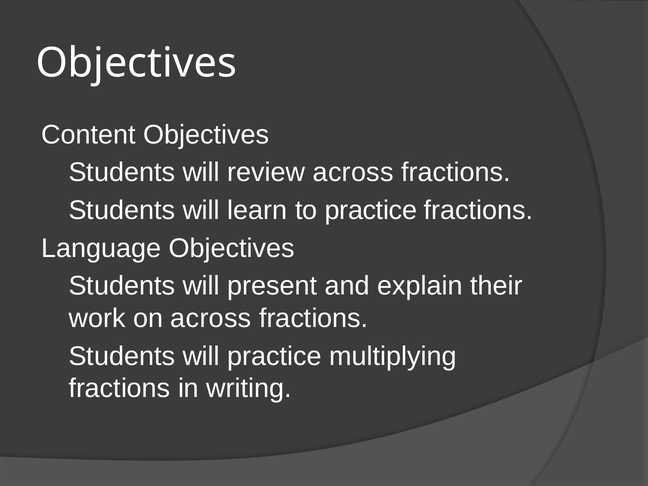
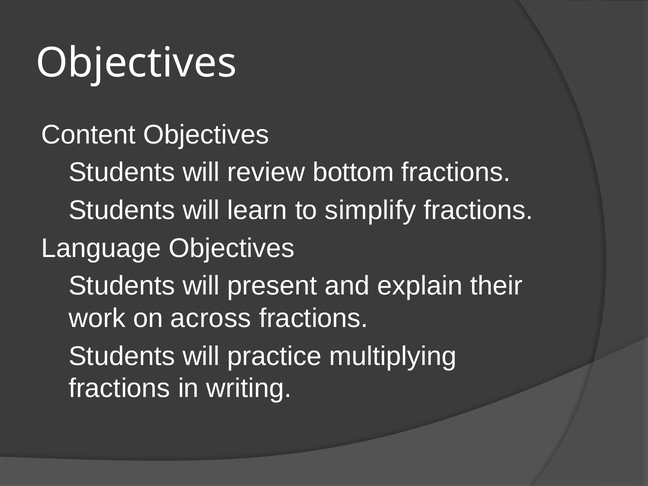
review across: across -> bottom (353, 172)
to practice: practice -> simplify (371, 210)
